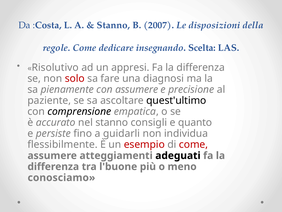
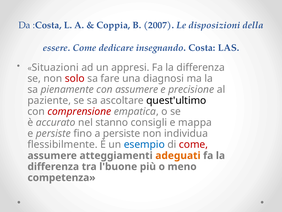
Stanno: Stanno -> Coppia (113, 25)
regole: regole -> essere (57, 48)
Scelta: Scelta -> Costa (202, 48)
Risolutivo: Risolutivo -> Situazioni (55, 67)
comprensione colour: black -> red (79, 111)
quanto: quanto -> mappa (195, 122)
a guidarli: guidarli -> persiste (122, 133)
esempio colour: red -> blue (144, 144)
adeguati colour: black -> orange (178, 155)
conosciamo: conosciamo -> competenza (61, 177)
